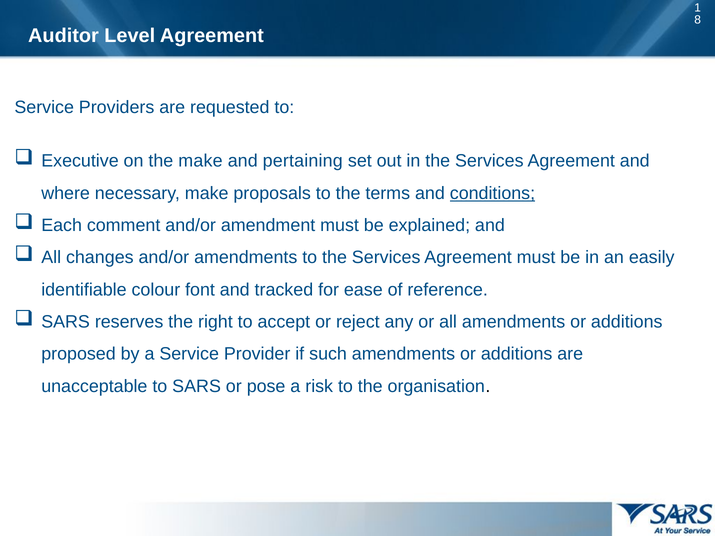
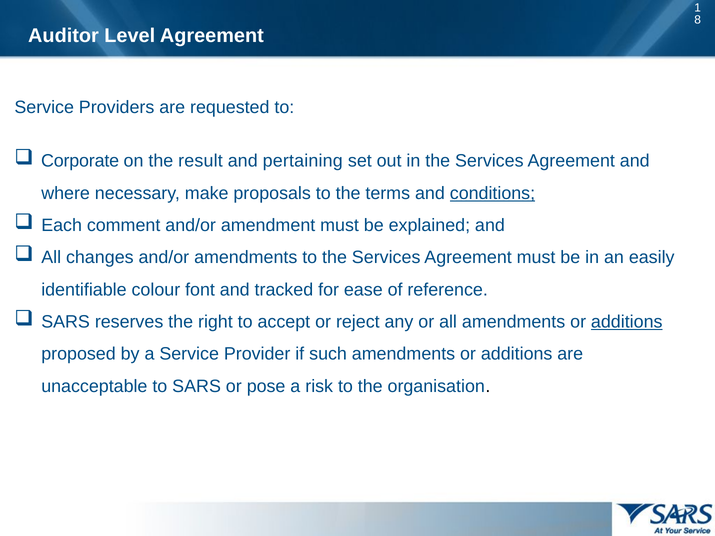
Executive: Executive -> Corporate (80, 161)
the make: make -> result (200, 161)
additions underline: none -> present (627, 322)
